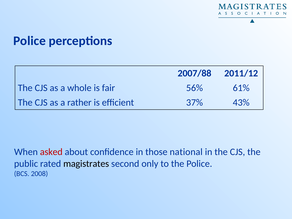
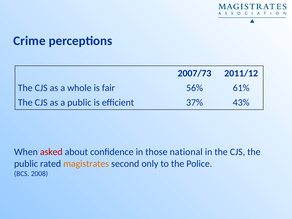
Police: Police -> Crime (29, 41)
2007/88: 2007/88 -> 2007/73 (195, 73)
a rather: rather -> public (79, 103)
magistrates colour: black -> orange (86, 164)
